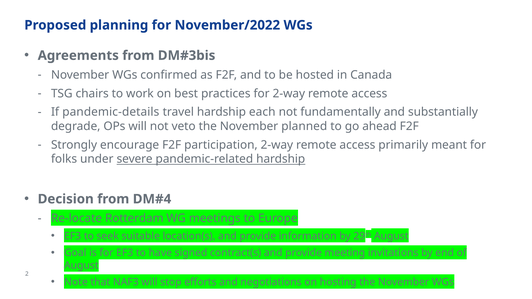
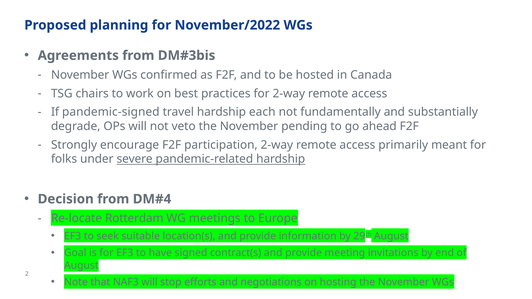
pandemic-details: pandemic-details -> pandemic-signed (111, 112)
planned: planned -> pending (304, 126)
